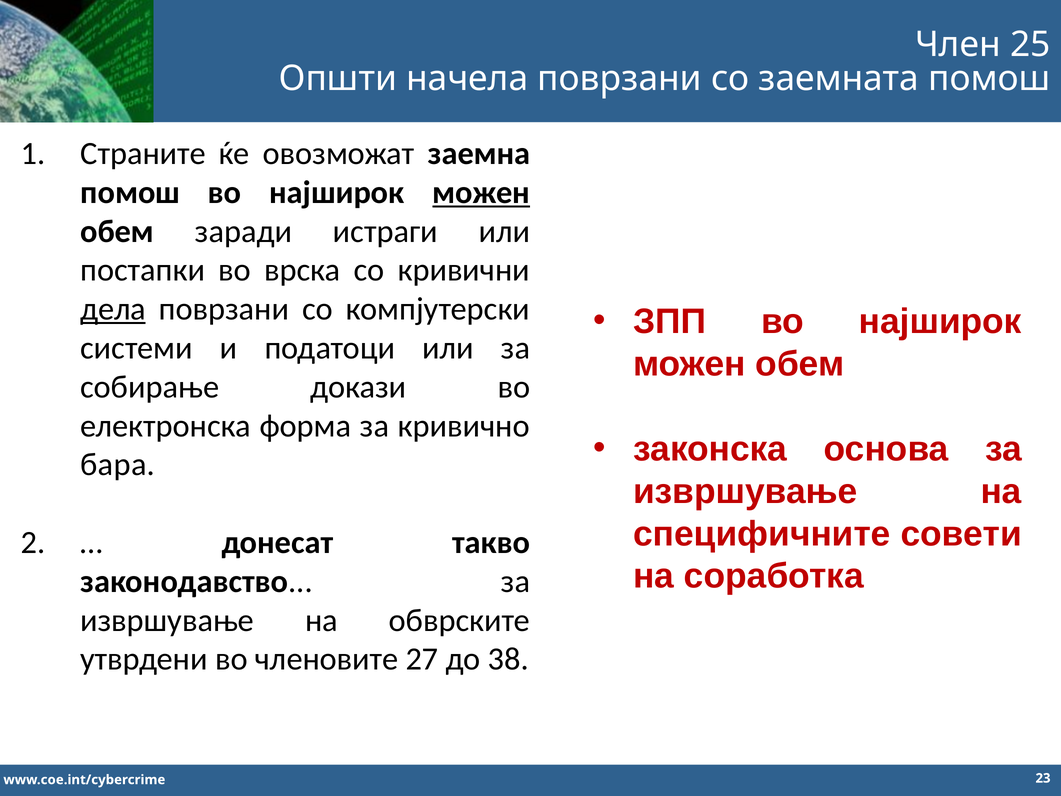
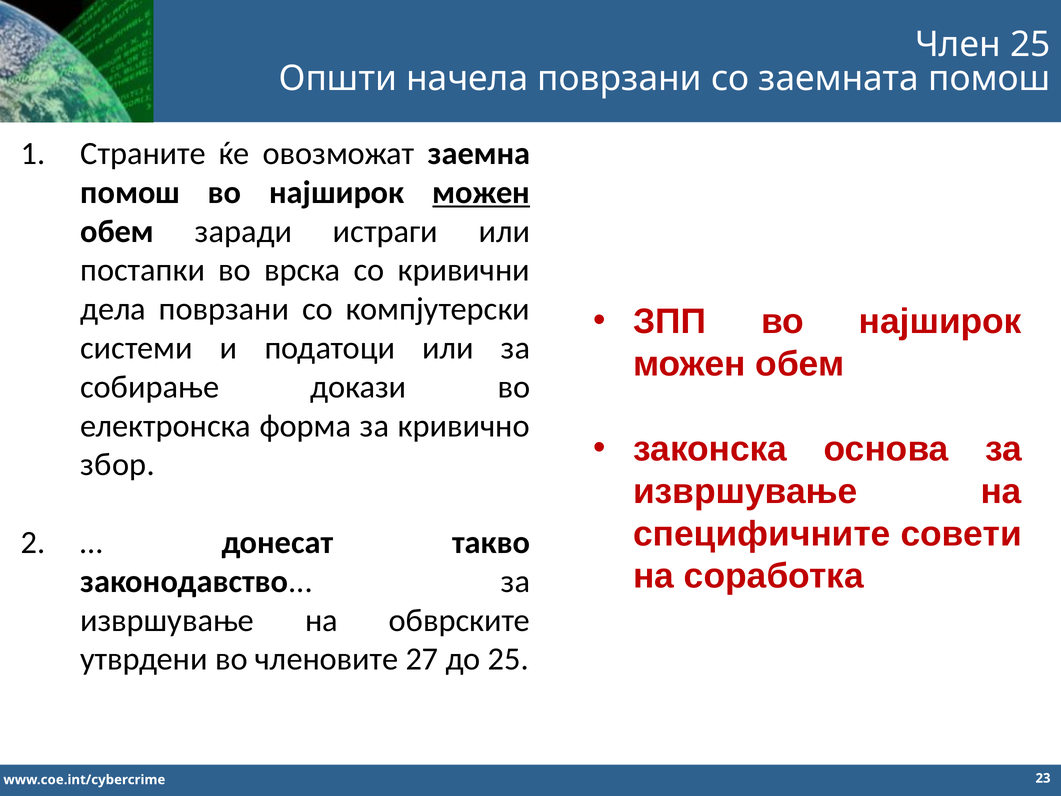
дела underline: present -> none (113, 309)
бара: бара -> збор (118, 465)
до 38: 38 -> 25 (508, 659)
